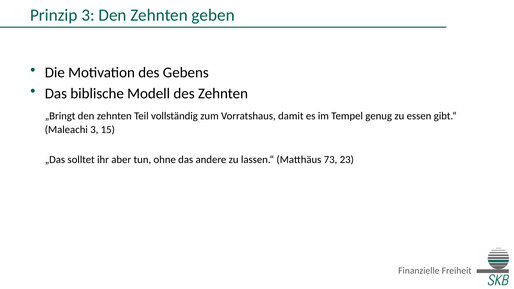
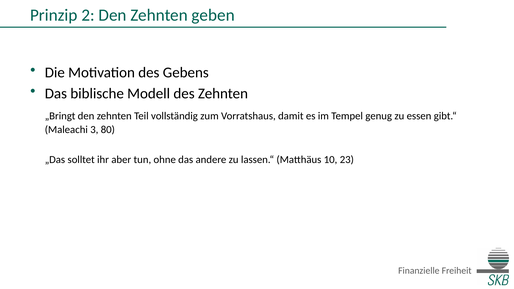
Prinzip 3: 3 -> 2 (88, 15)
15: 15 -> 80 (108, 130)
73: 73 -> 10 (331, 160)
